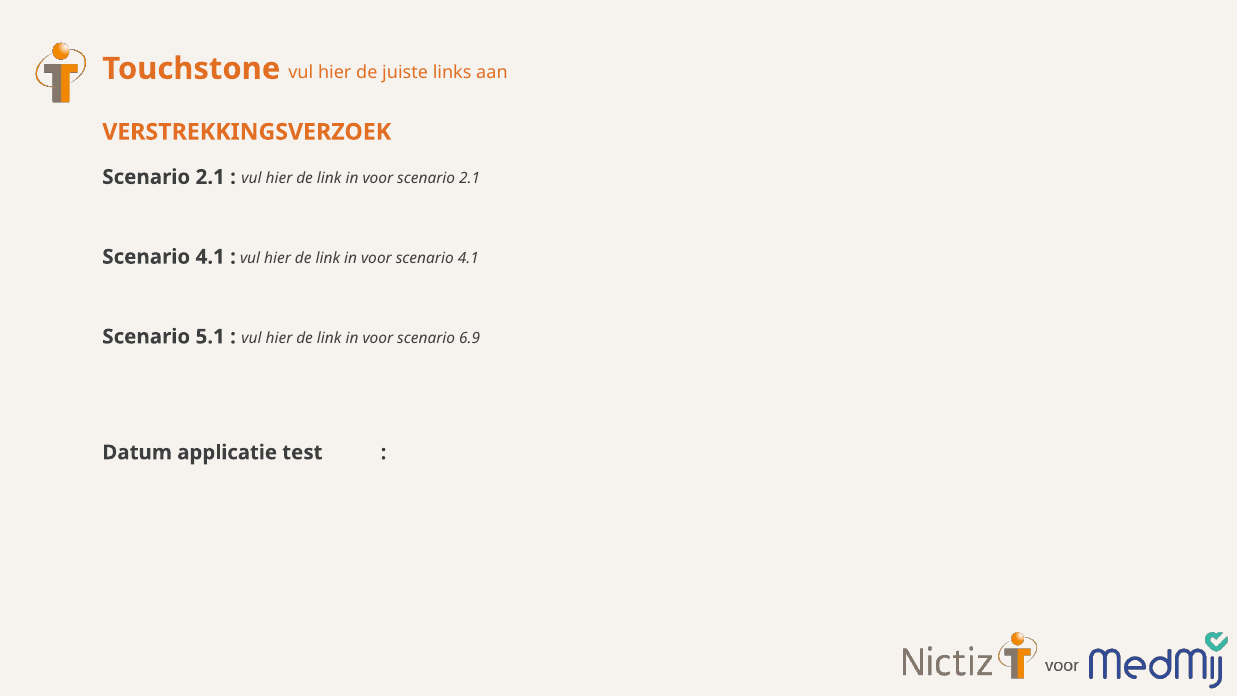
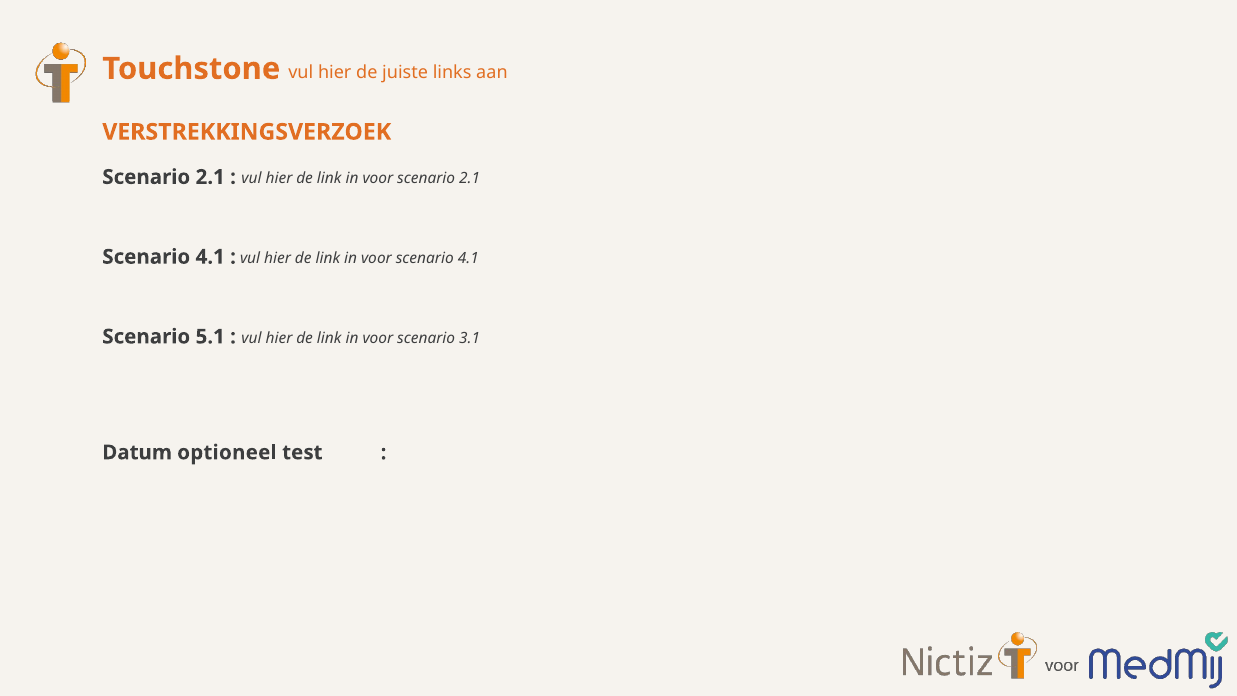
6.9: 6.9 -> 3.1 (470, 338)
applicatie: applicatie -> optioneel (227, 452)
